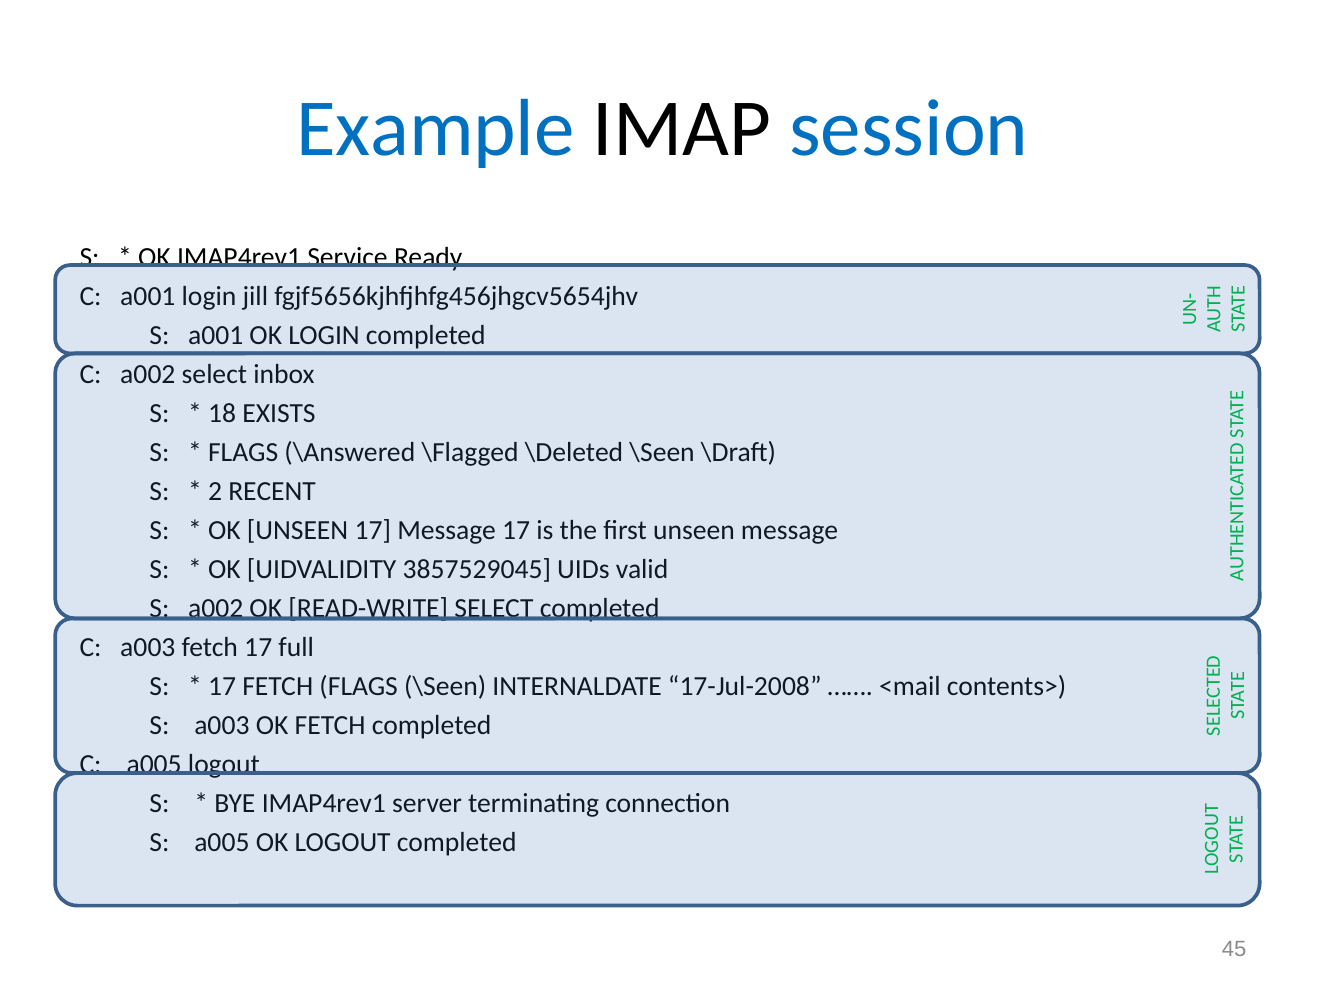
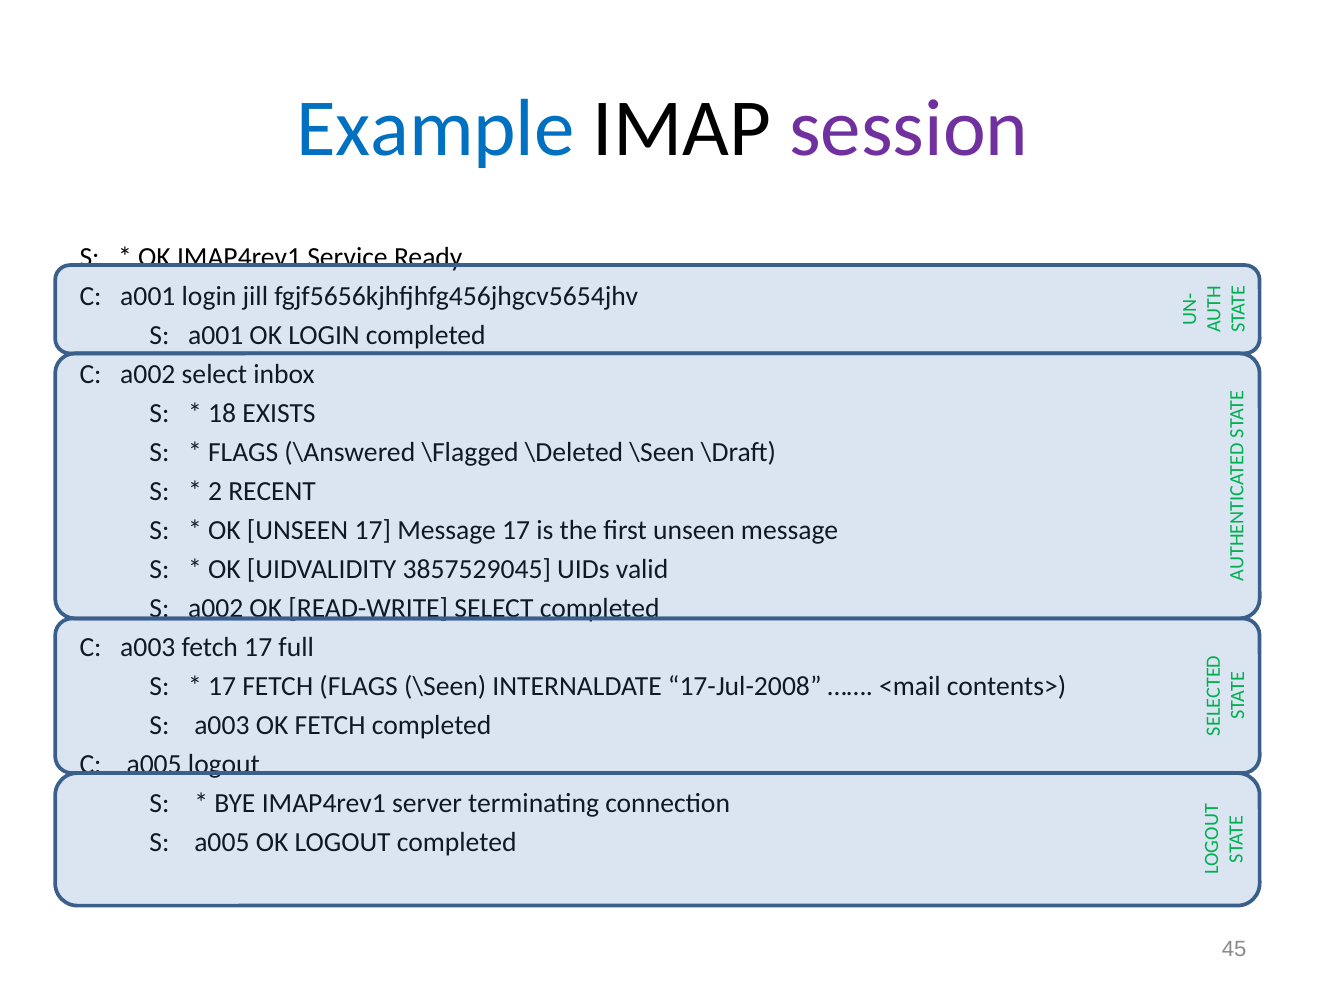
session colour: blue -> purple (909, 128)
